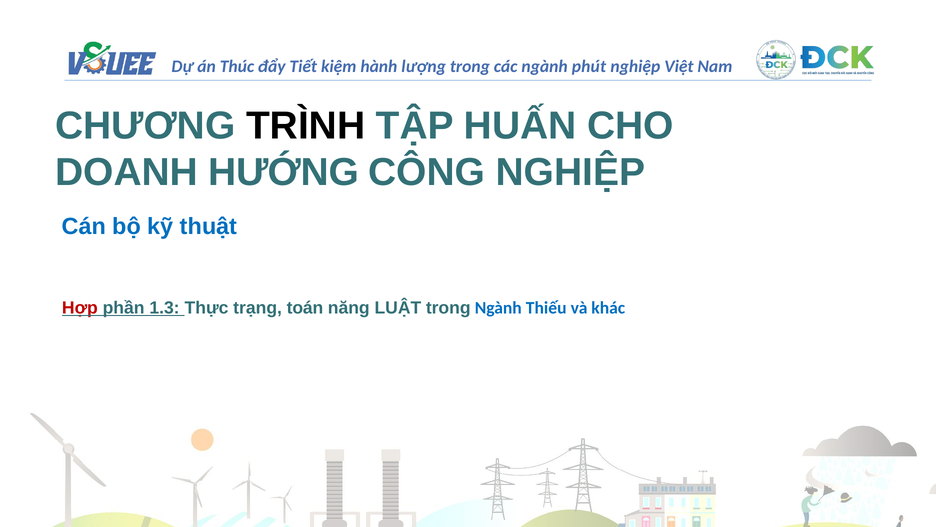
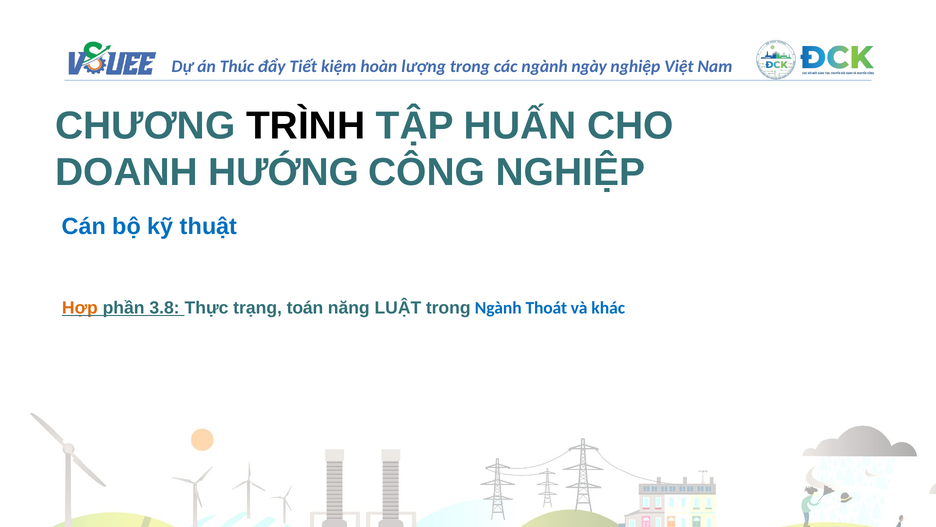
hành: hành -> hoàn (379, 66)
phút: phút -> ngày (589, 66)
Hợp colour: red -> orange (80, 308)
1.3: 1.3 -> 3.8 (165, 308)
Thiếu: Thiếu -> Thoát (546, 308)
